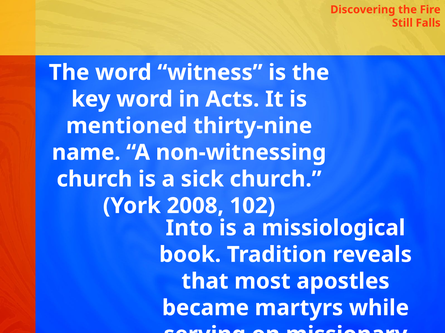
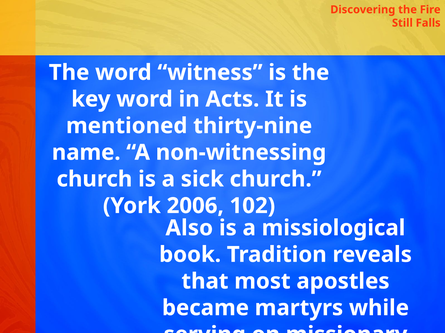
2008: 2008 -> 2006 (195, 206)
Into: Into -> Also (189, 228)
